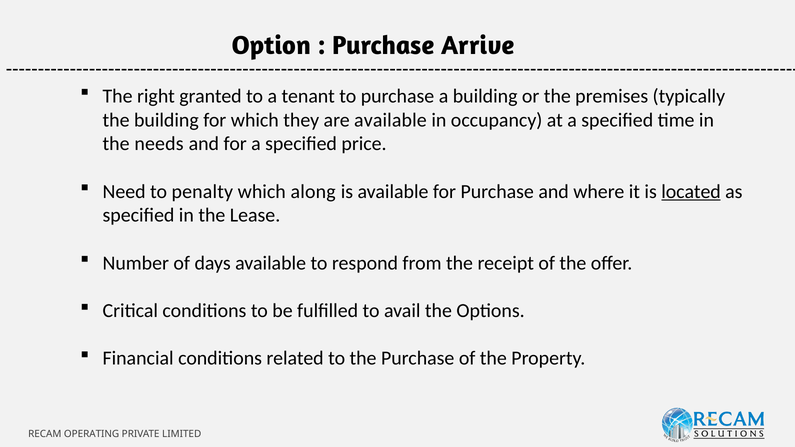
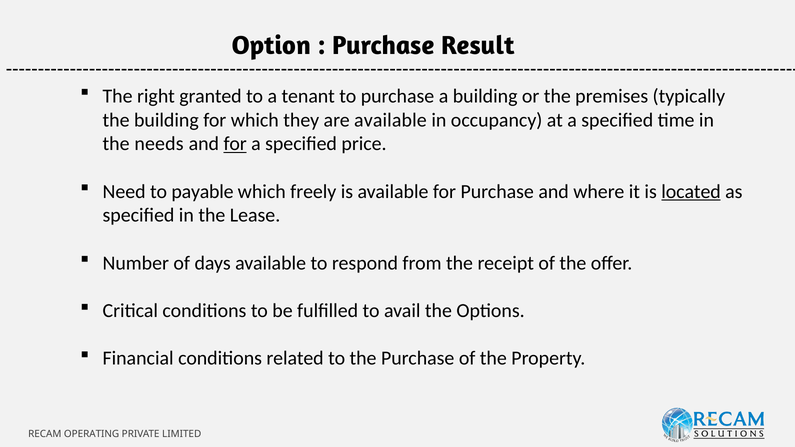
Arrive: Arrive -> Result (478, 46)
for underline: none -> present (235, 144)
penalty: penalty -> payable (203, 192)
along: along -> freely (313, 192)
